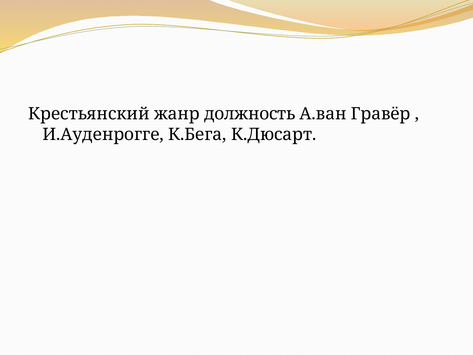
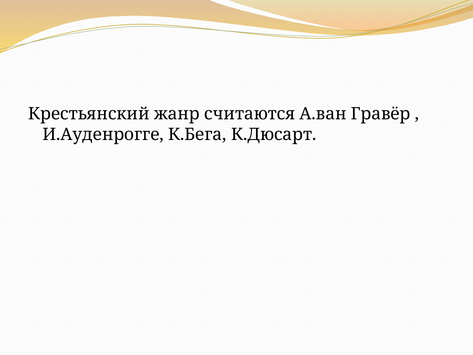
должность: должность -> считаются (250, 114)
